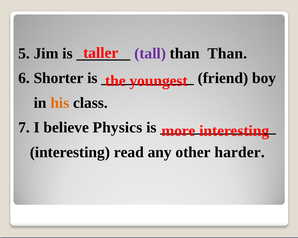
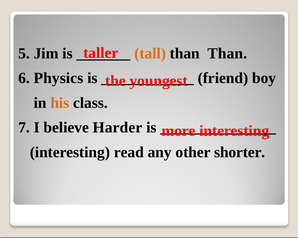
tall colour: purple -> orange (150, 53)
Shorter: Shorter -> Physics (59, 78)
Physics: Physics -> Harder (117, 128)
harder: harder -> shorter (240, 152)
